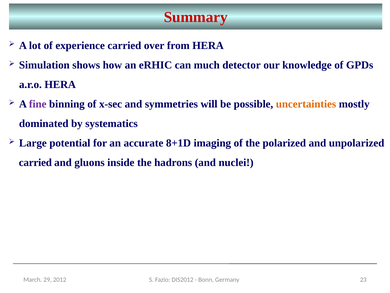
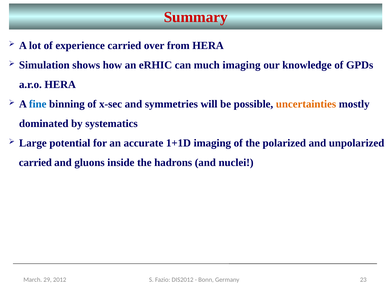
much detector: detector -> imaging (242, 65)
fine colour: purple -> blue (38, 104)
8+1D: 8+1D -> 1+1D (178, 143)
